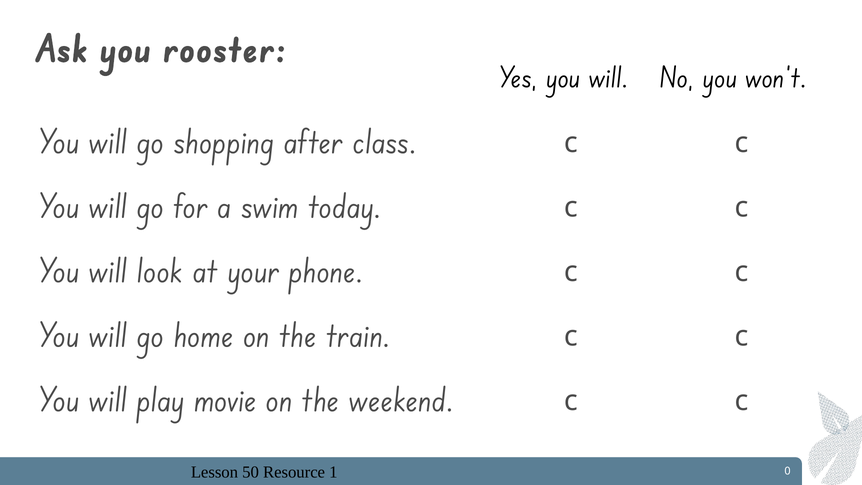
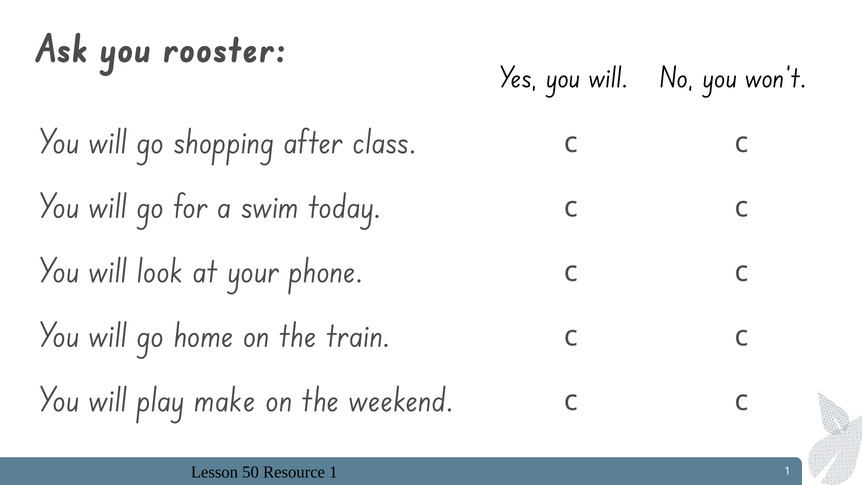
movie: movie -> make (226, 401)
1 0: 0 -> 1 (788, 471)
